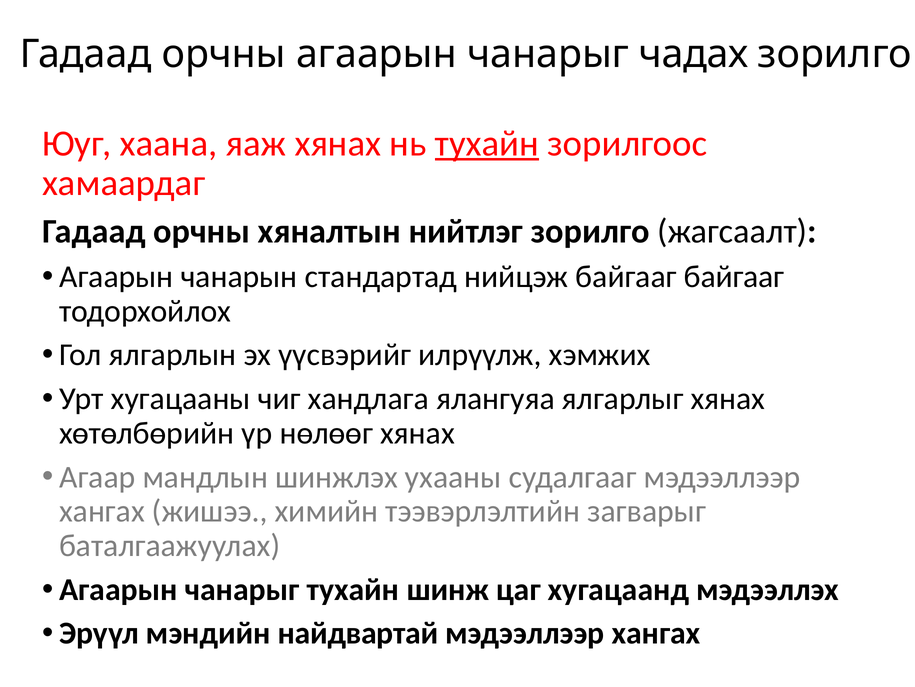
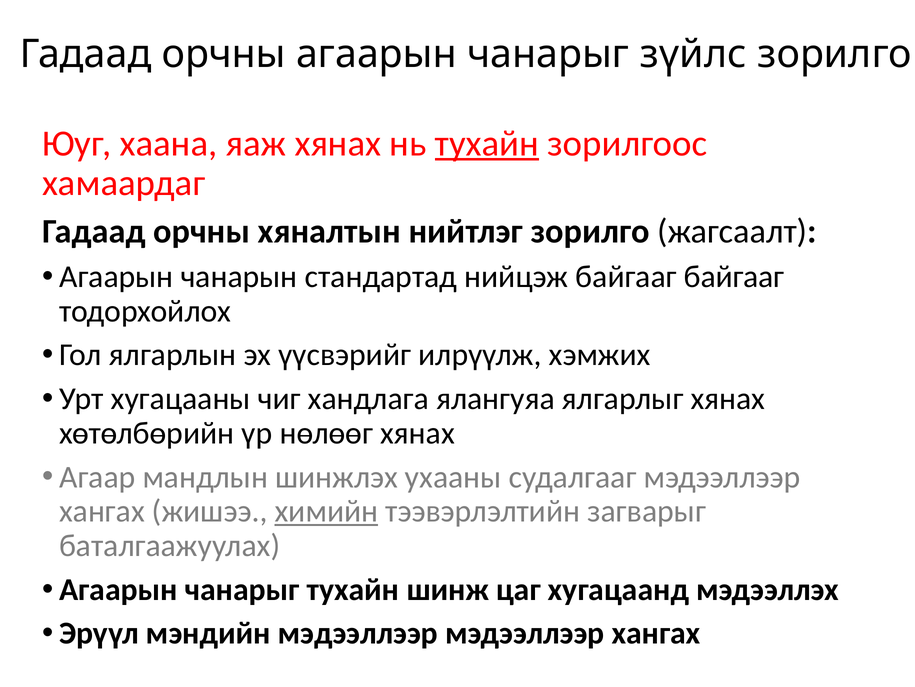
чадах: чадах -> зүйлс (693, 54)
химийн underline: none -> present (326, 511)
мэндийн найдвартай: найдвартай -> мэдээллээр (358, 633)
